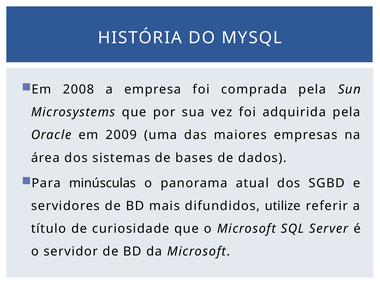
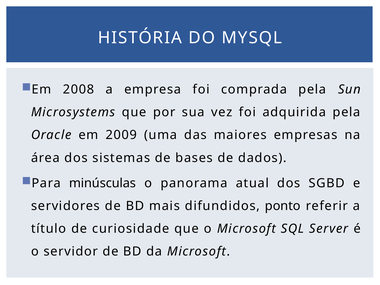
utilize: utilize -> ponto (283, 206)
